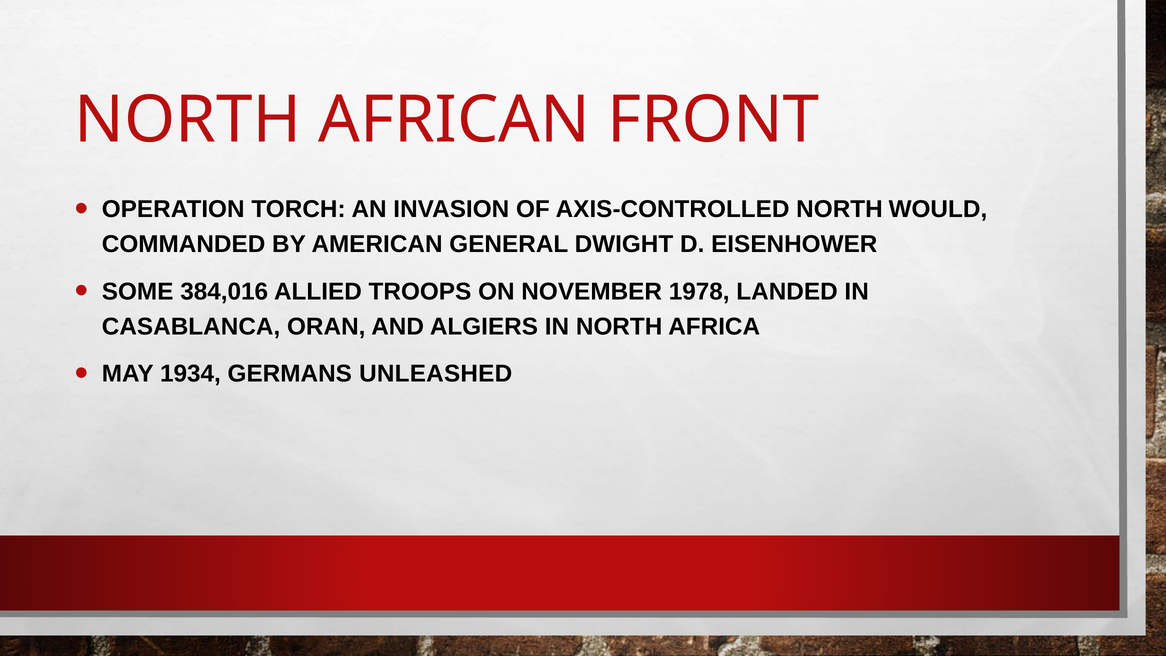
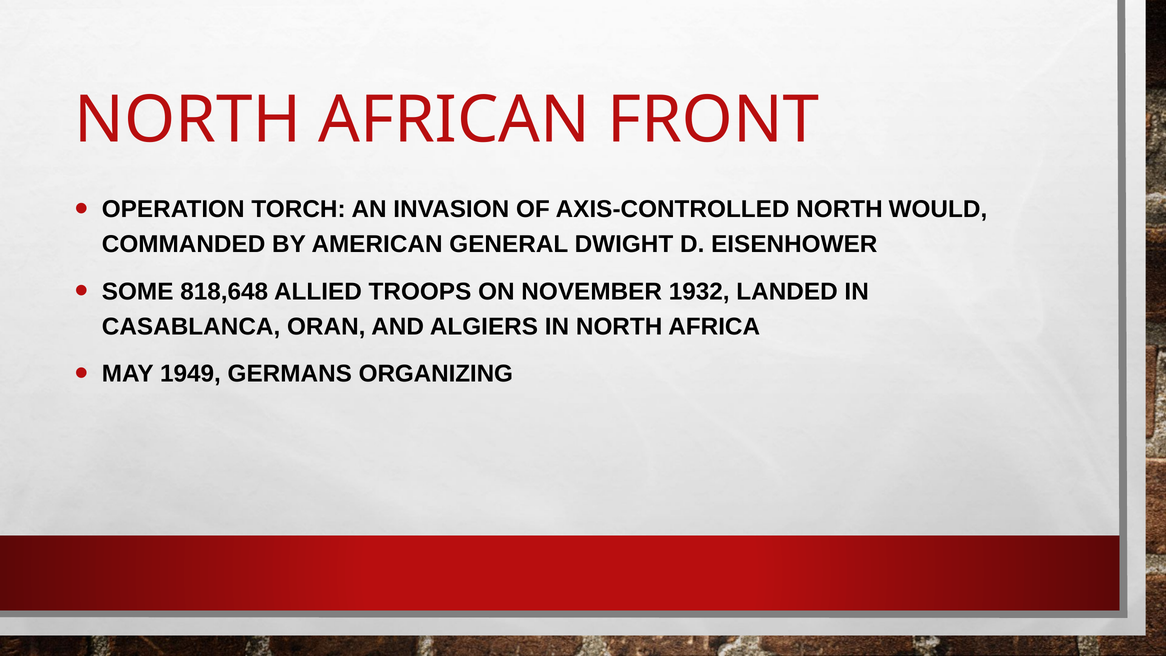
384,016: 384,016 -> 818,648 (224, 292)
1978: 1978 -> 1932 (699, 292)
1934: 1934 -> 1949 (190, 374)
UNLEASHED: UNLEASHED -> ORGANIZING (436, 374)
